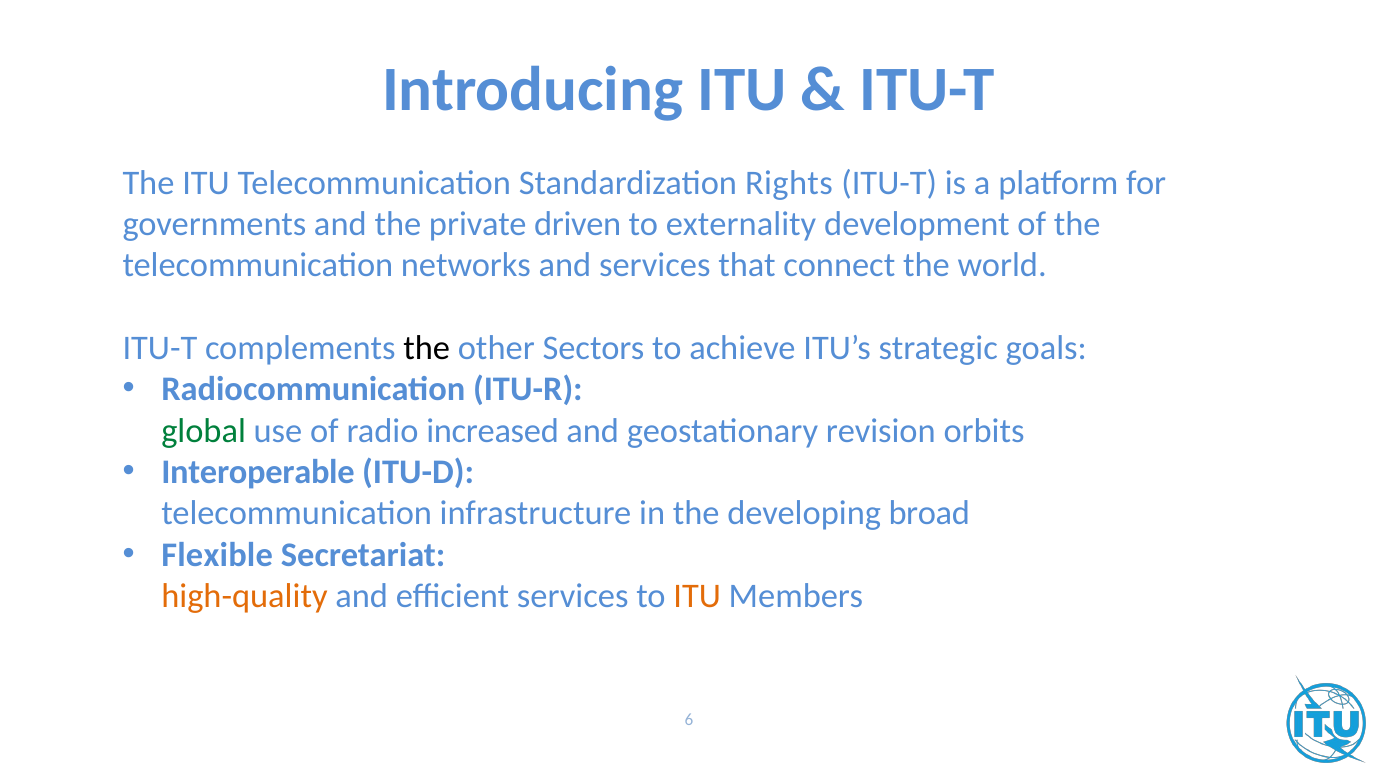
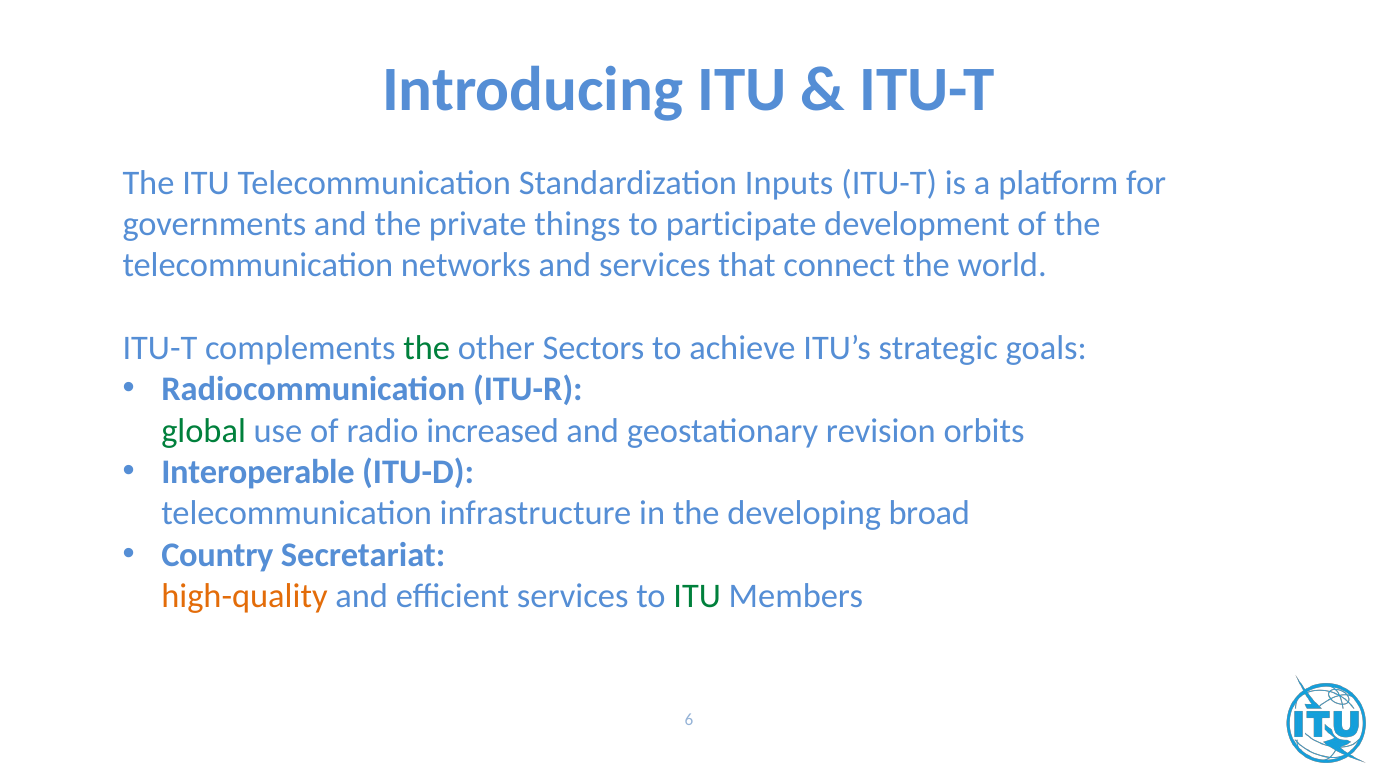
Rights: Rights -> Inputs (789, 183)
driven: driven -> things (577, 224)
externality: externality -> participate (741, 224)
the colour: black -> green (427, 348)
Flexible: Flexible -> Country (217, 555)
ITU colour: orange -> green (697, 596)
